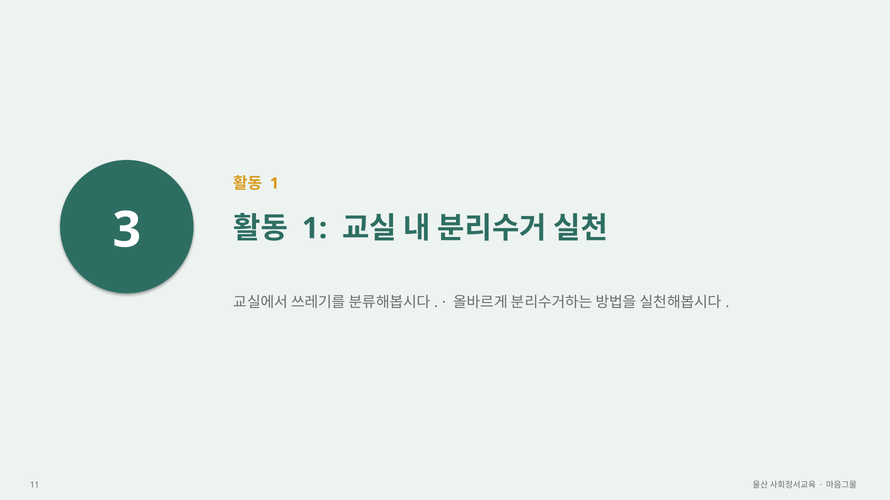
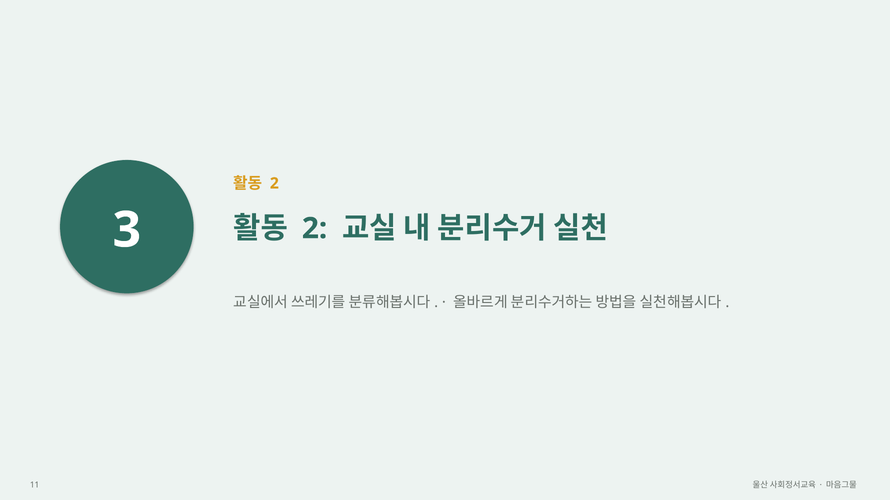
1: 1 -> 2 (274, 184)
1: 1 -> 2 (315, 229)
